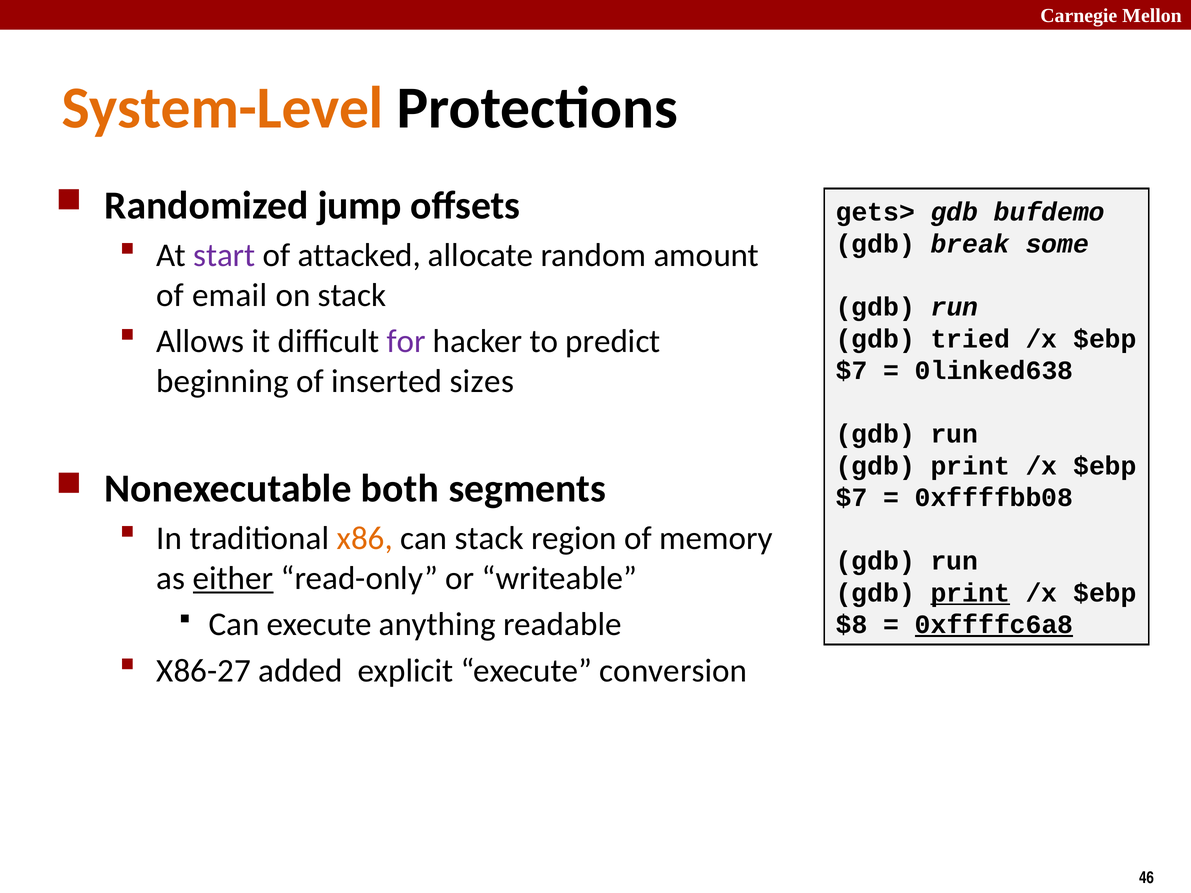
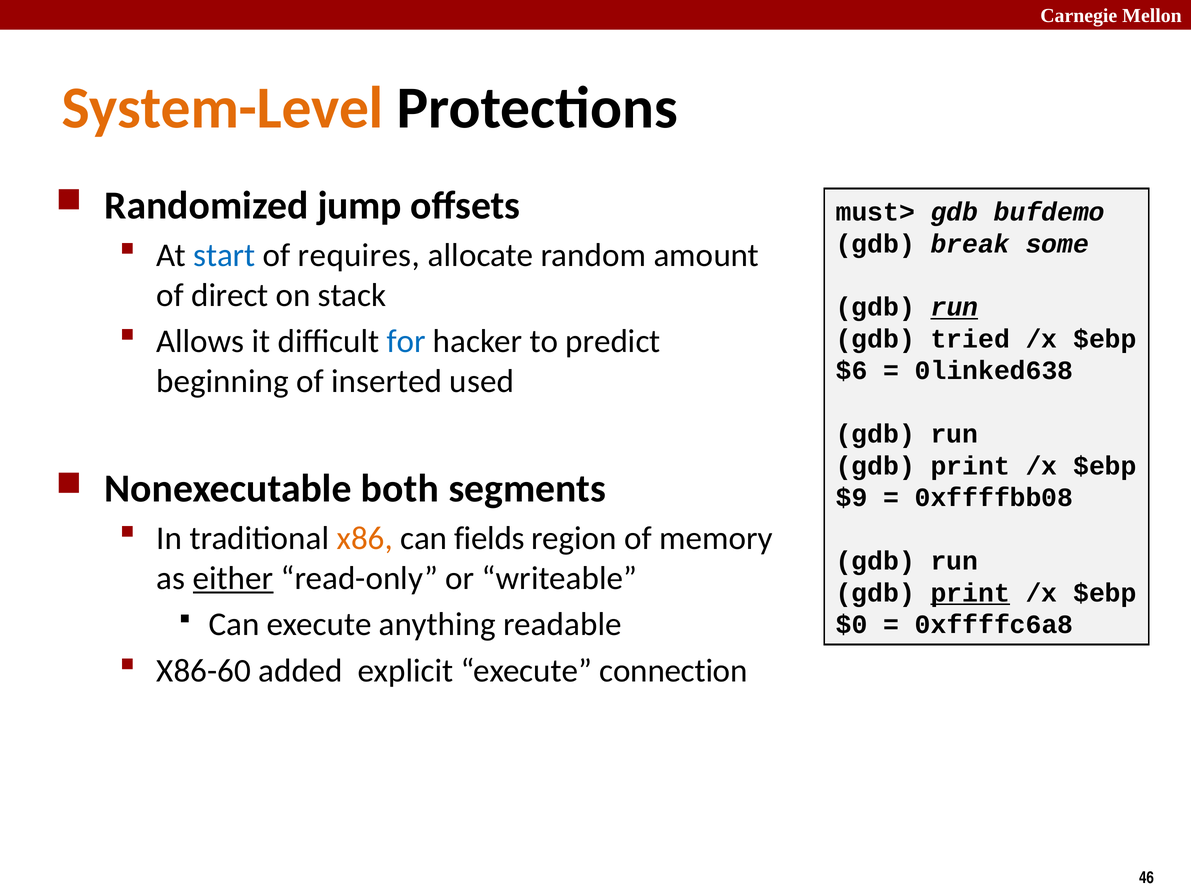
gets>: gets> -> must> (875, 212)
start colour: purple -> blue (224, 255)
attacked: attacked -> requires (359, 255)
email: email -> direct (230, 295)
run underline: none -> present (954, 307)
for colour: purple -> blue (406, 341)
$7: $7 -> $6 (852, 371)
sizes: sizes -> used (482, 381)
$7: $7 -> $9 (852, 498)
can stack: stack -> fields (489, 539)
$8: $8 -> $0 (852, 625)
0xffffc6a8 underline: present -> none (994, 625)
X86-27: X86-27 -> X86-60 (204, 671)
conversion: conversion -> connection (673, 671)
